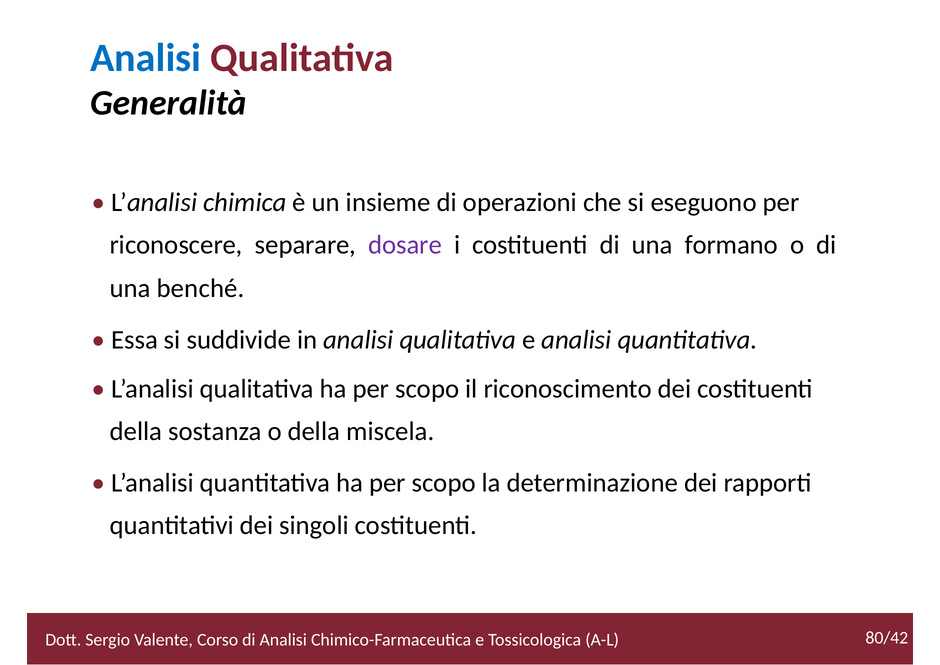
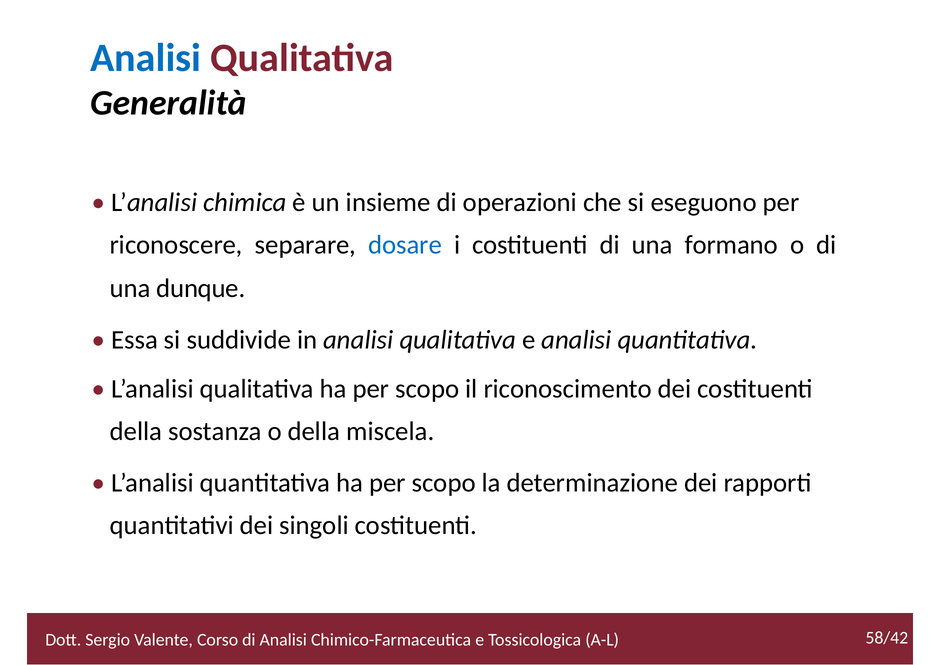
dosare colour: purple -> blue (405, 245)
benché: benché -> dunque (201, 288)
80/42: 80/42 -> 58/42 (887, 637)
